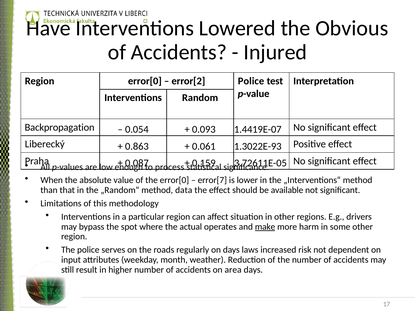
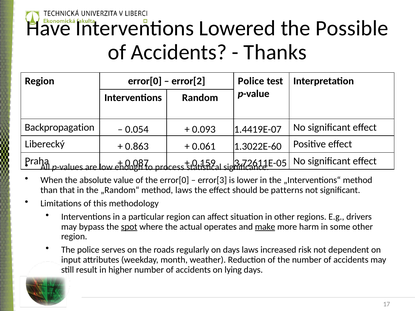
Obvious: Obvious -> Possible (352, 28)
Injured: Injured -> Thanks (275, 52)
1.3022E-93: 1.3022E-93 -> 1.3022E-60 (258, 146)
error[7: error[7 -> error[3 (212, 180)
method data: data -> laws (184, 190)
available: available -> patterns (287, 190)
spot underline: none -> present (129, 227)
area: area -> lying (233, 270)
